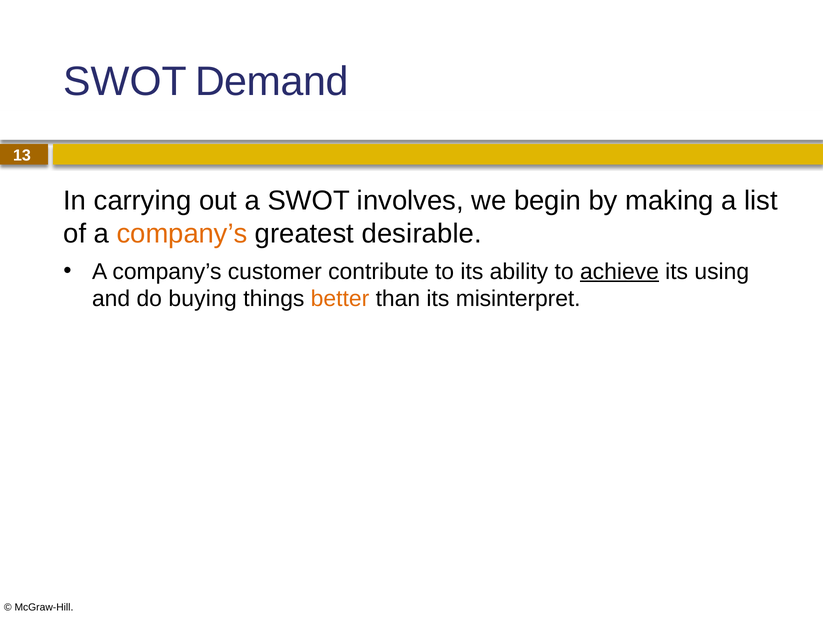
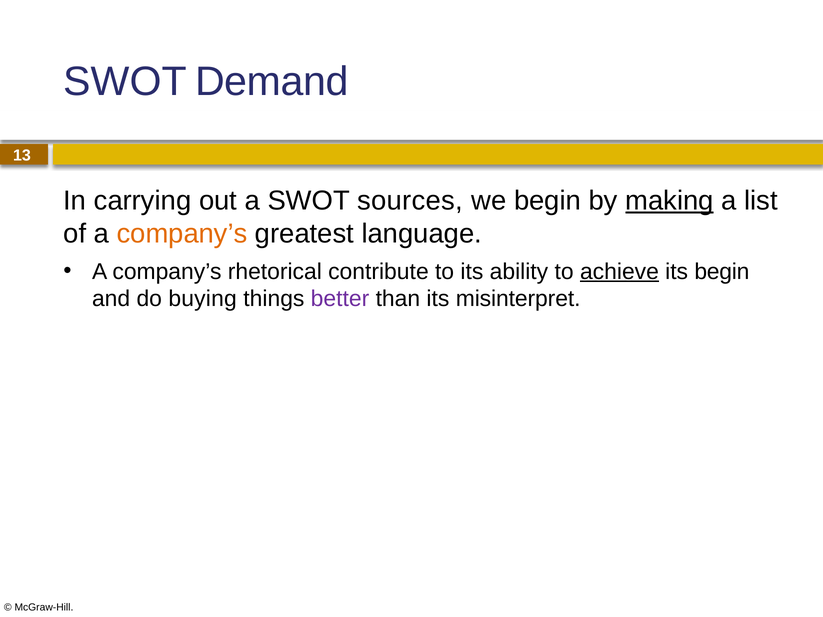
involves: involves -> sources (410, 201)
making underline: none -> present (670, 201)
desirable: desirable -> language (422, 234)
customer: customer -> rhetorical (275, 272)
its using: using -> begin (722, 272)
better colour: orange -> purple (340, 299)
